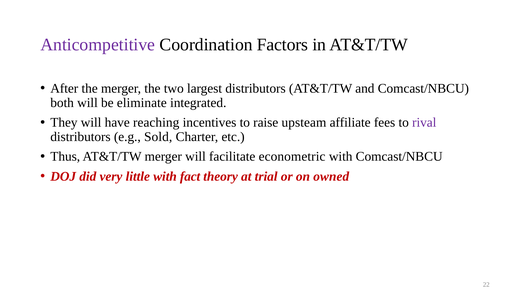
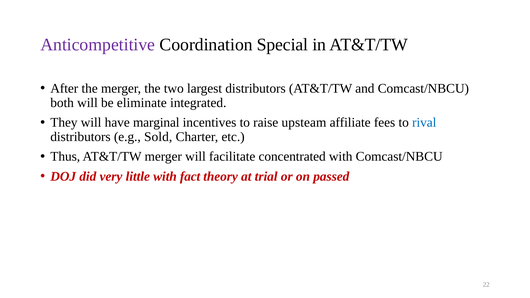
Factors: Factors -> Special (282, 45)
reaching: reaching -> marginal (156, 123)
rival colour: purple -> blue (424, 123)
econometric: econometric -> concentrated (292, 157)
owned: owned -> passed (331, 177)
